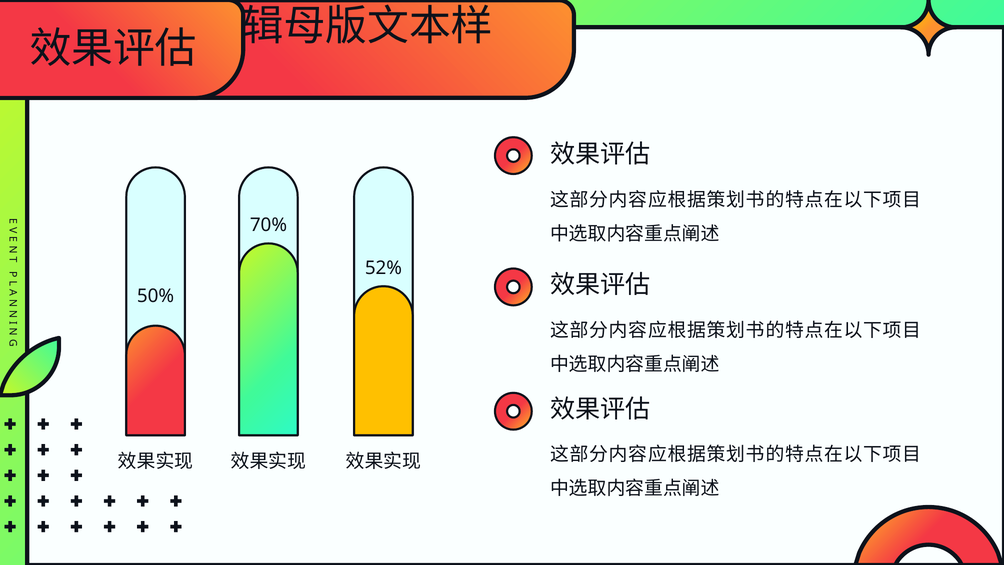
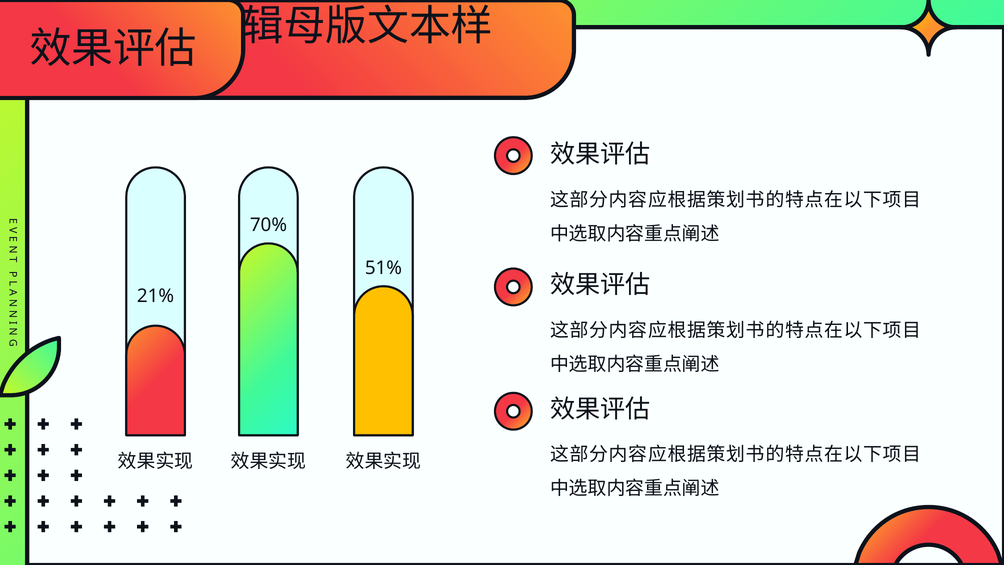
52%: 52% -> 51% (383, 268)
50%: 50% -> 21% (156, 296)
